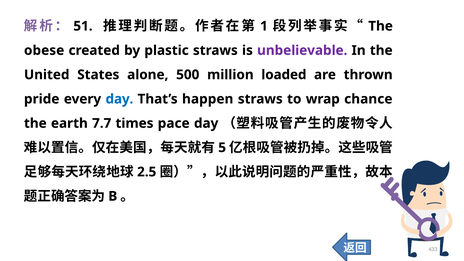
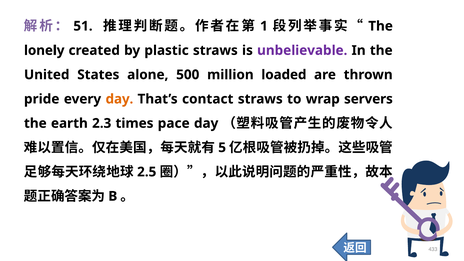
obese: obese -> lonely (44, 50)
day colour: blue -> orange (119, 99)
happen: happen -> contact (208, 99)
chance: chance -> servers (368, 99)
7.7: 7.7 -> 2.3 (102, 123)
